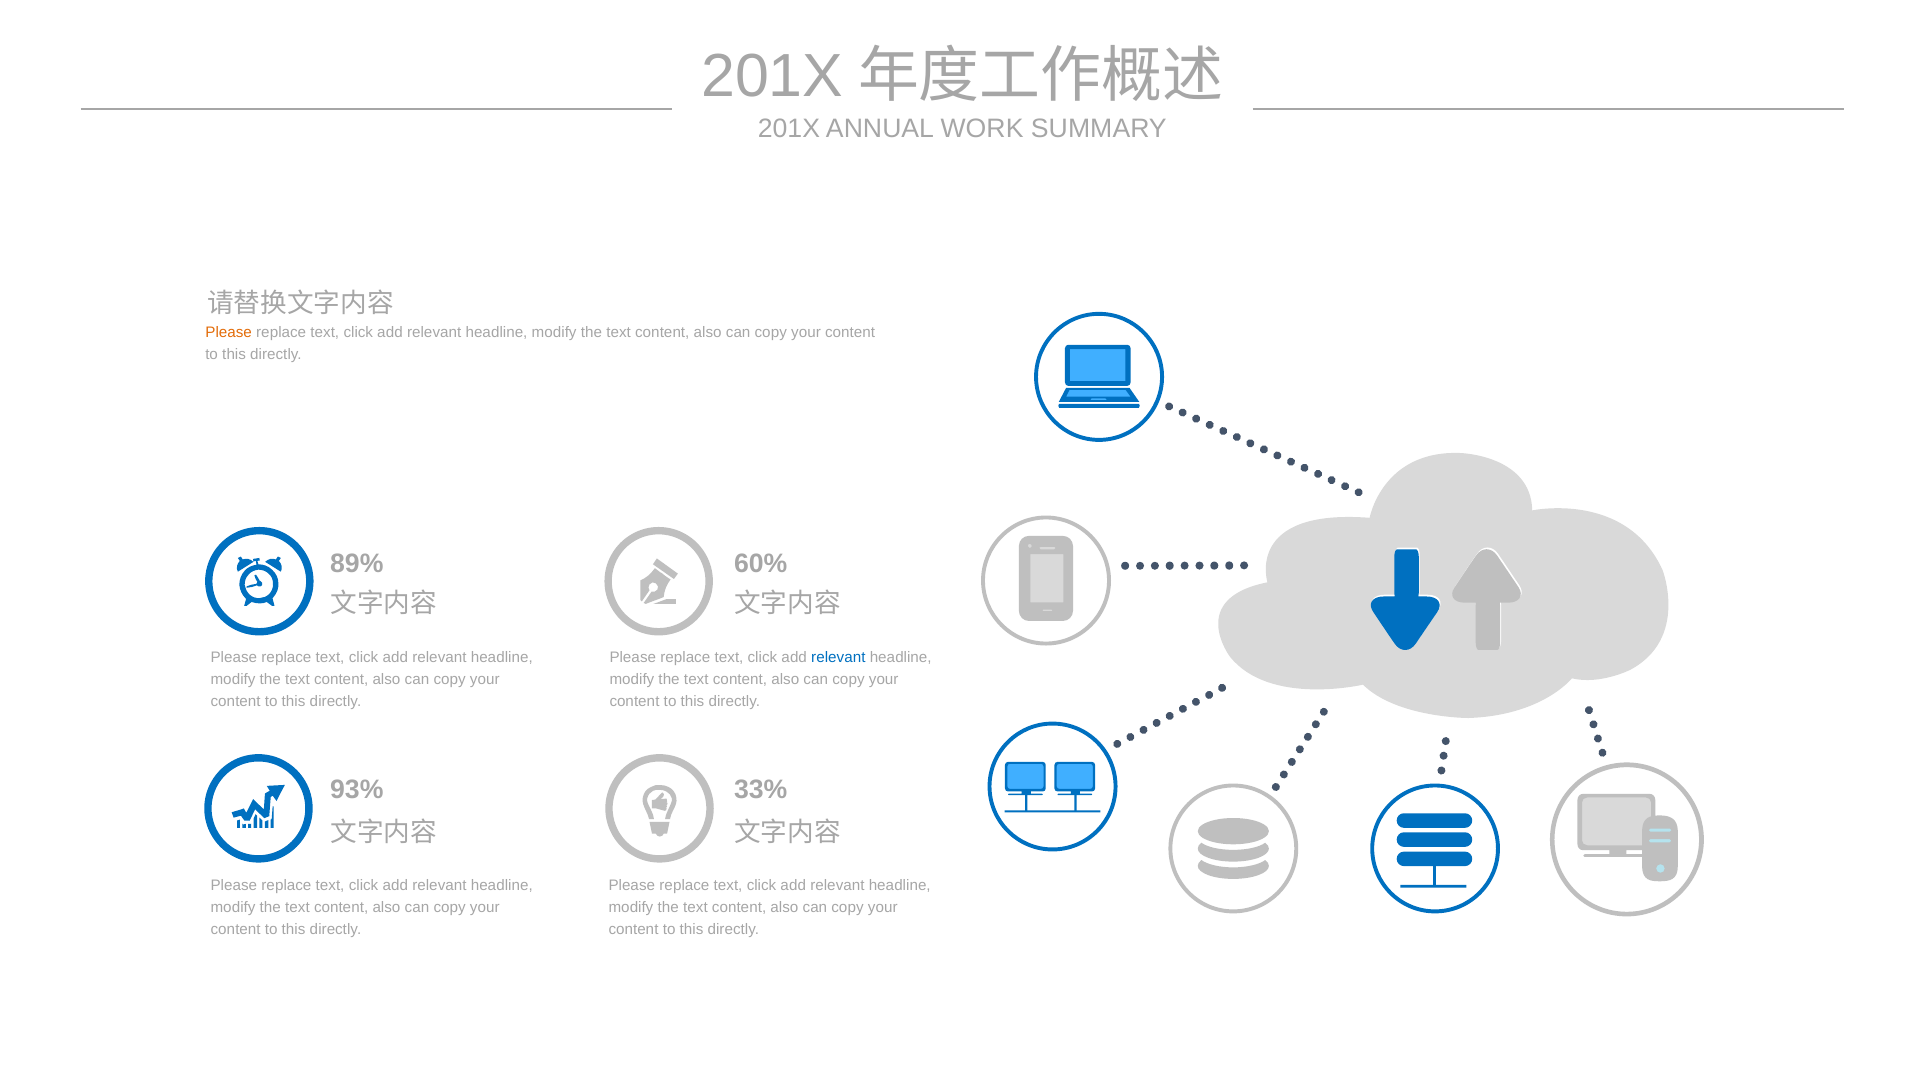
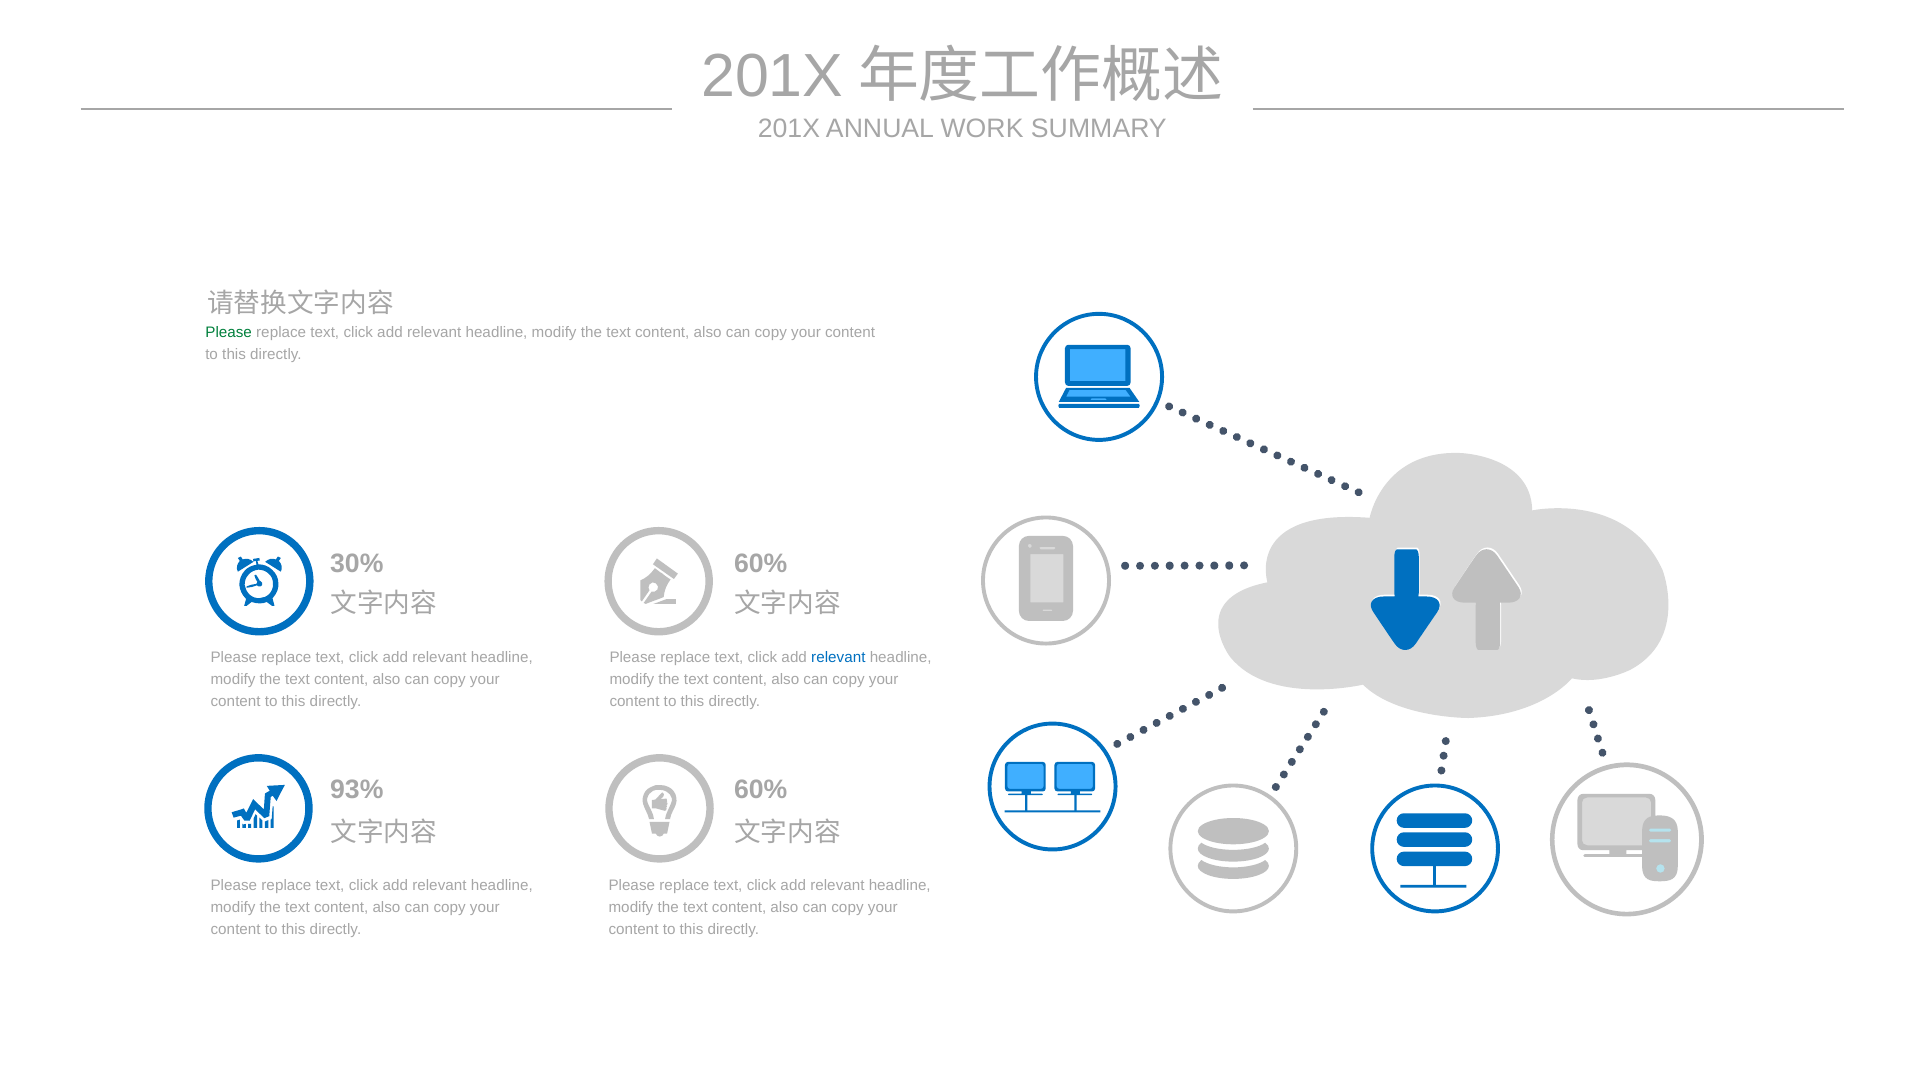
Please colour: orange -> green (229, 332)
89%: 89% -> 30% (357, 564)
33%: 33% -> 60% (761, 790)
